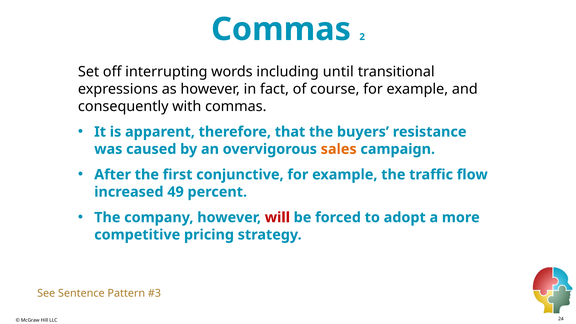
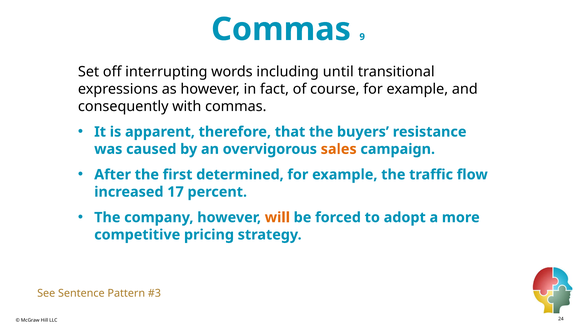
2: 2 -> 9 (362, 37)
conjunctive: conjunctive -> determined (240, 175)
49: 49 -> 17 (176, 192)
will colour: red -> orange (277, 217)
